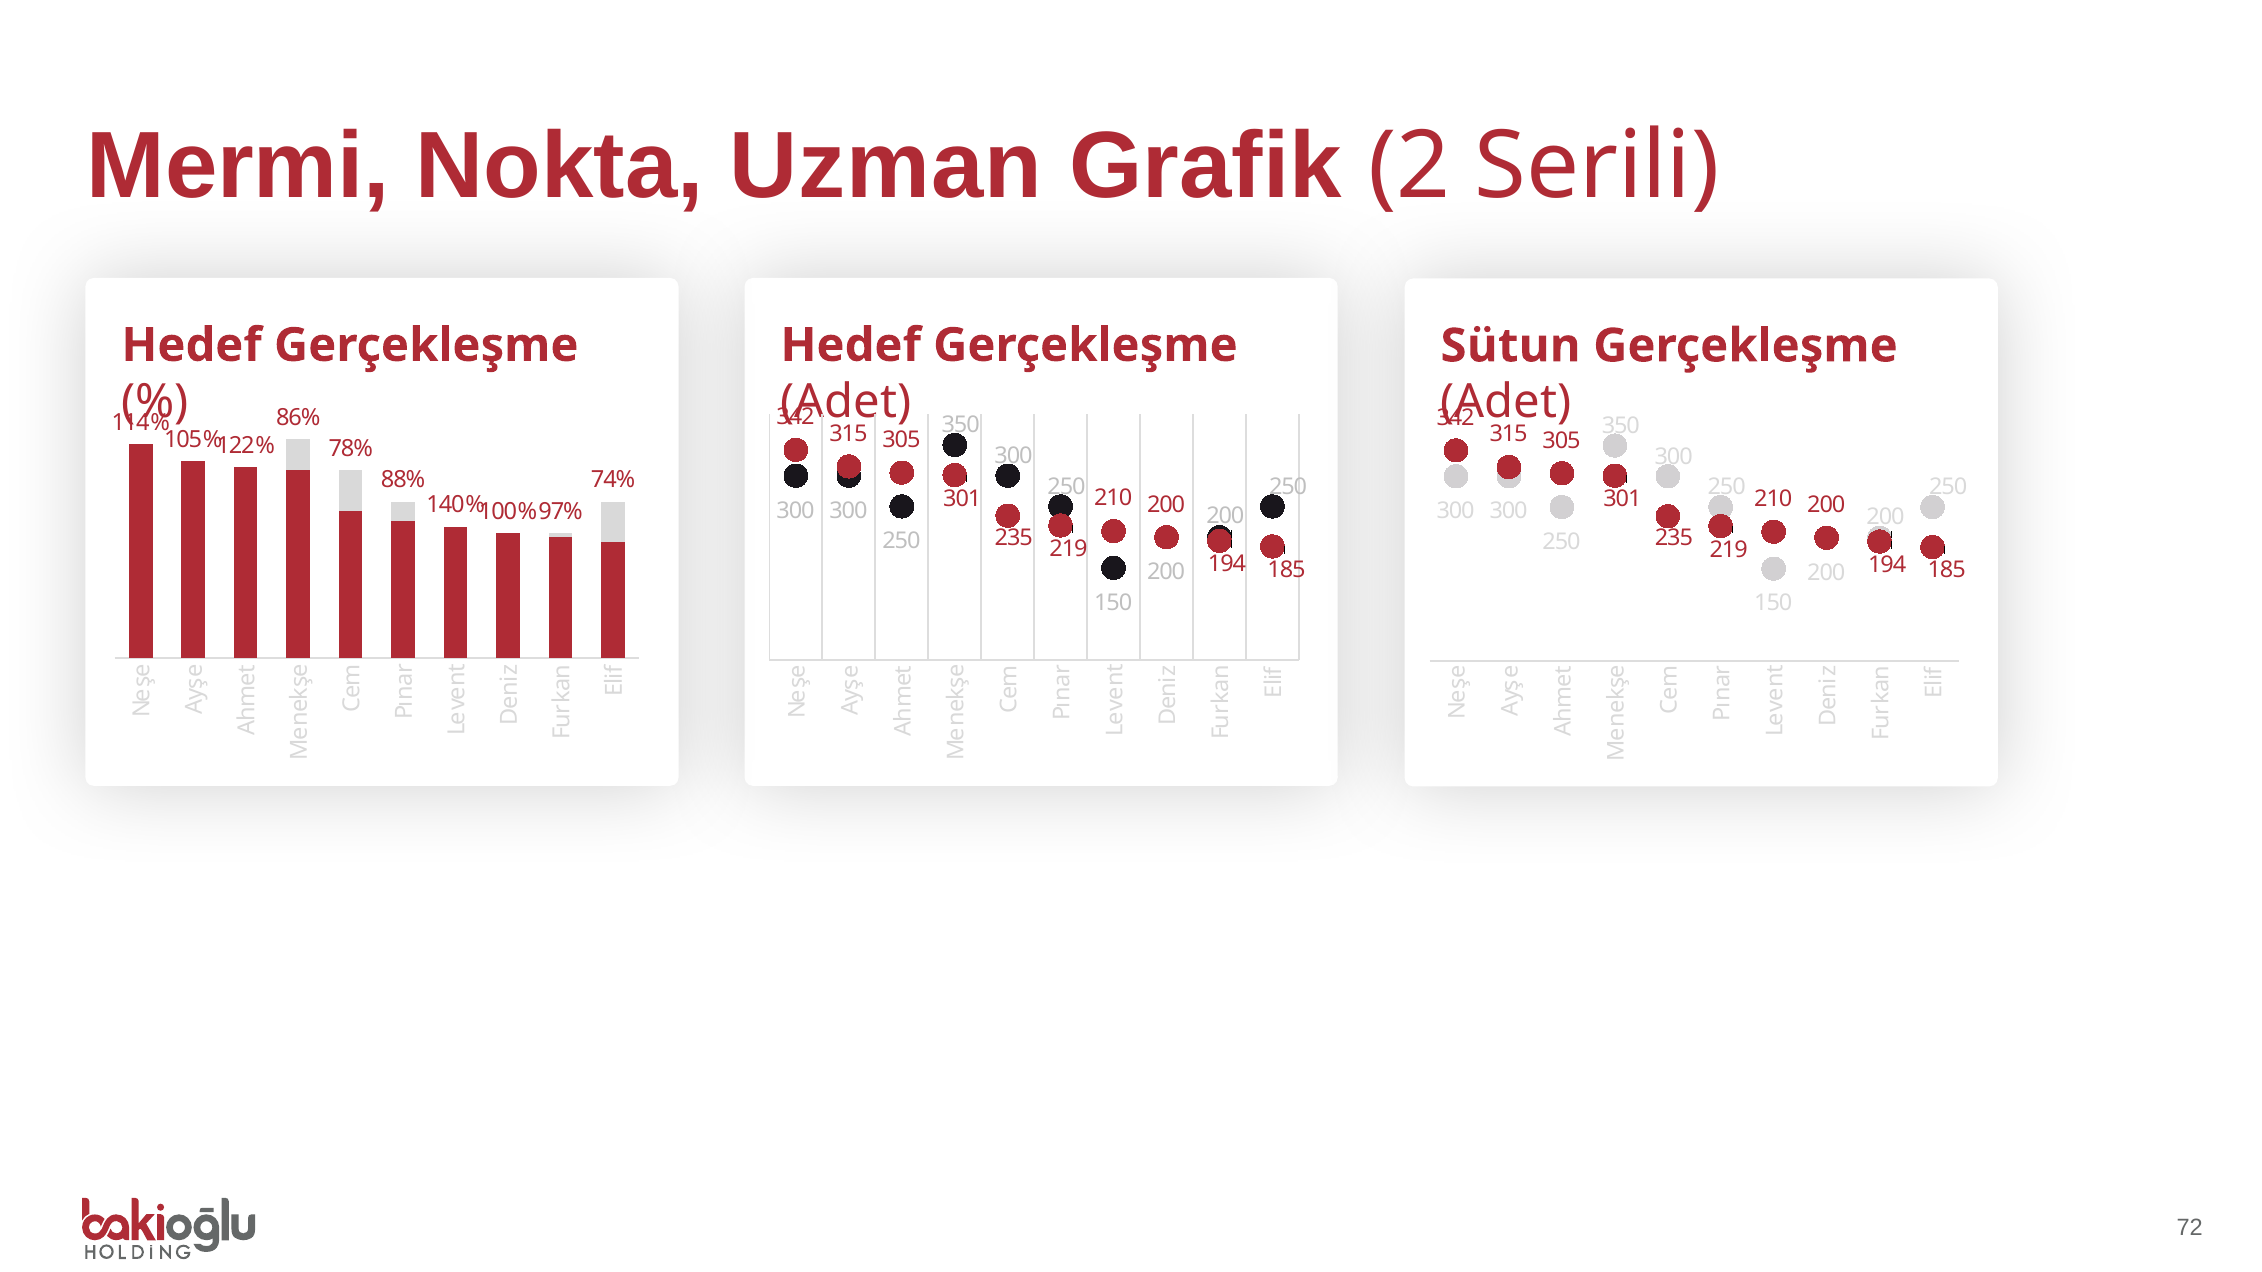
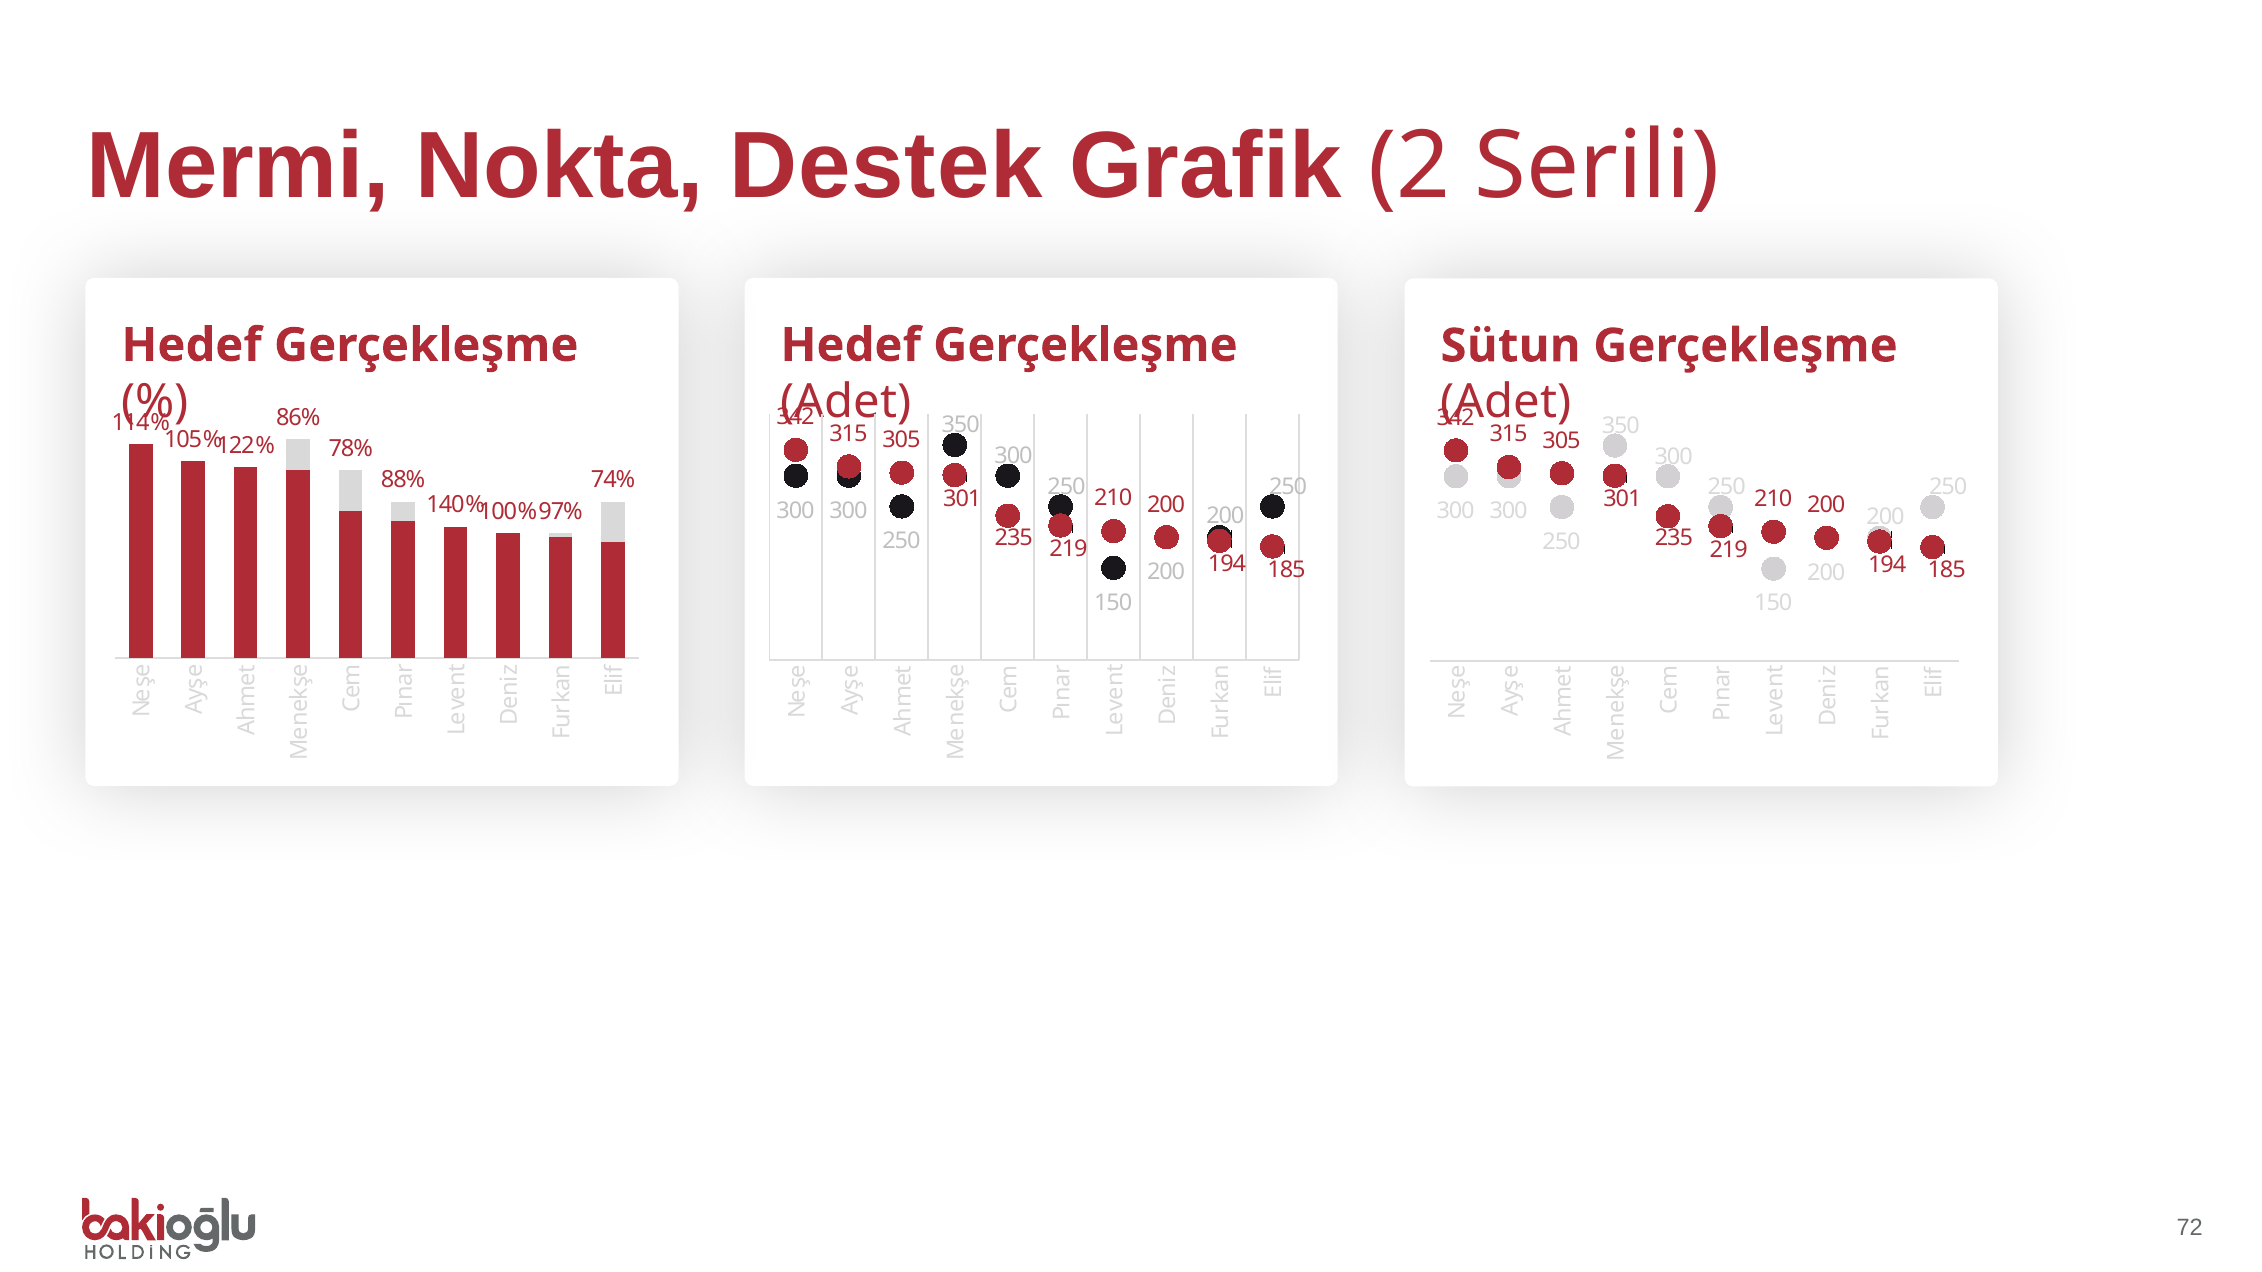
Uzman: Uzman -> Destek (886, 167)
